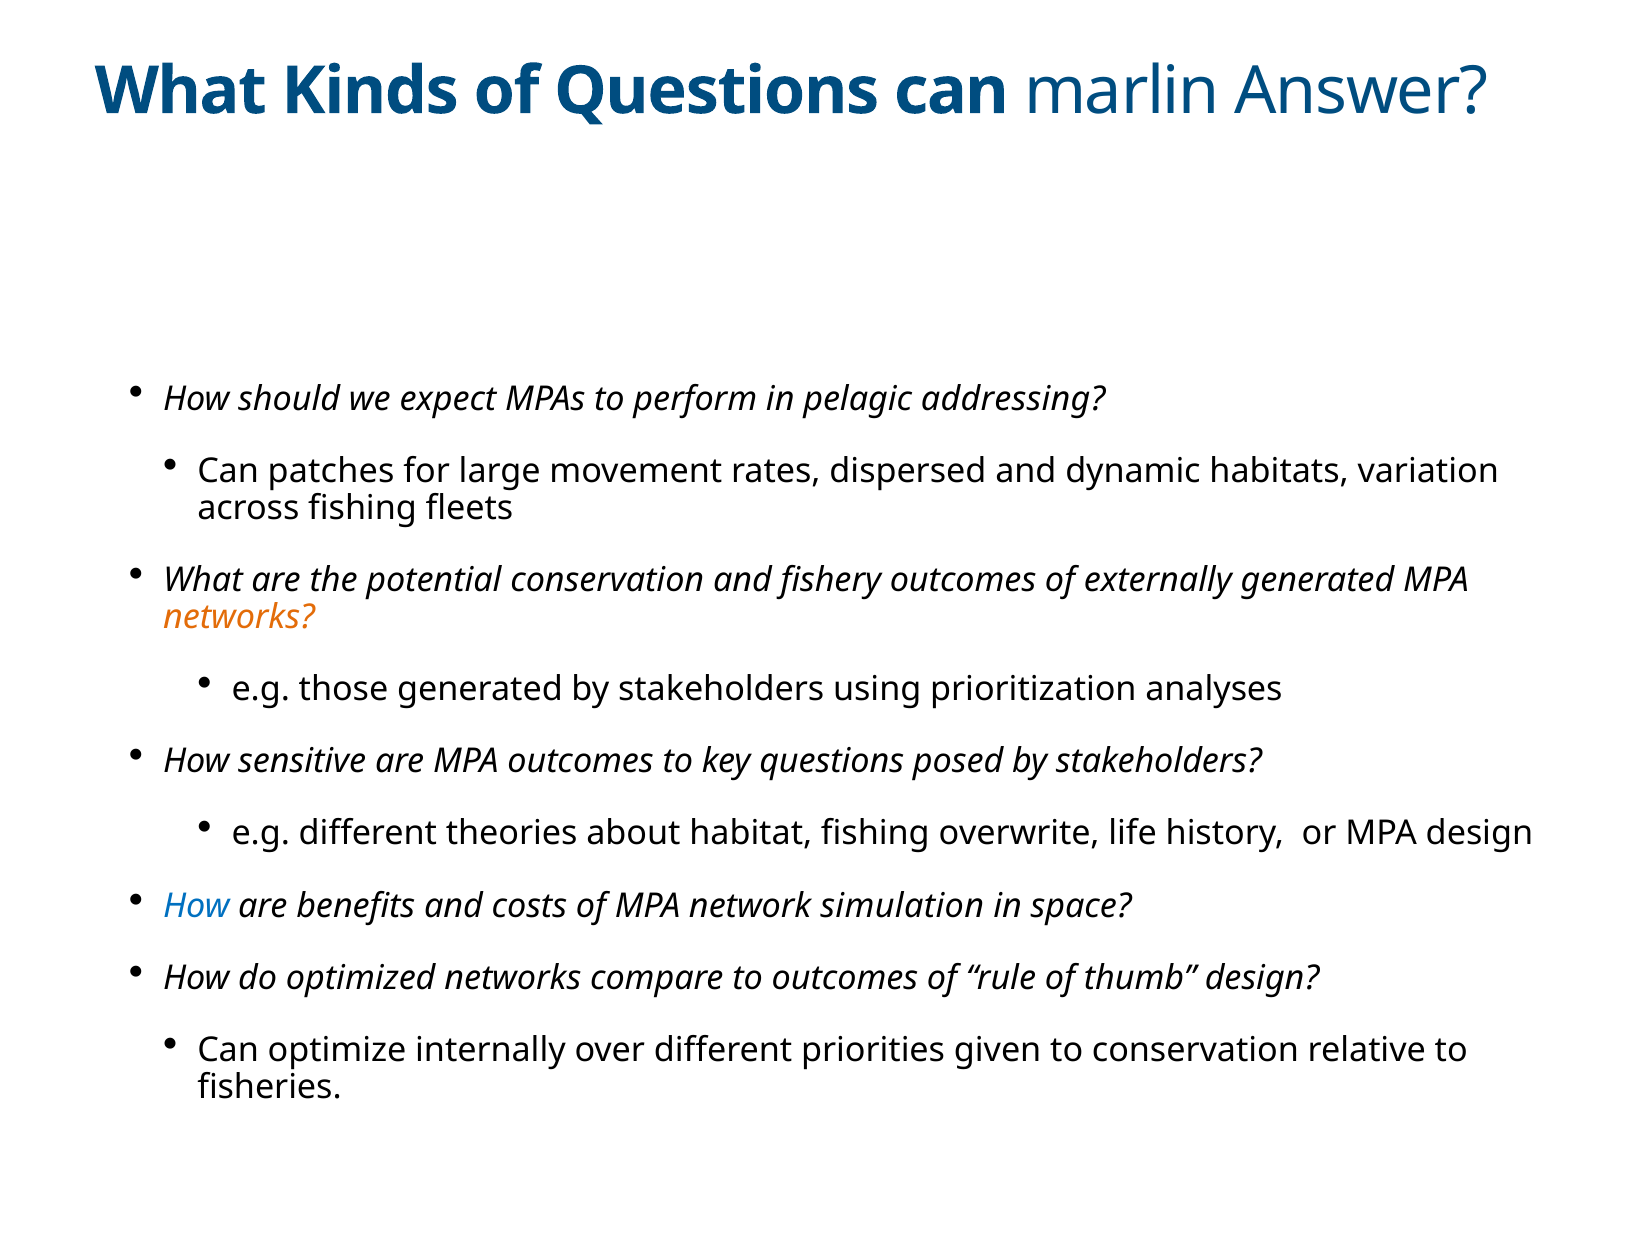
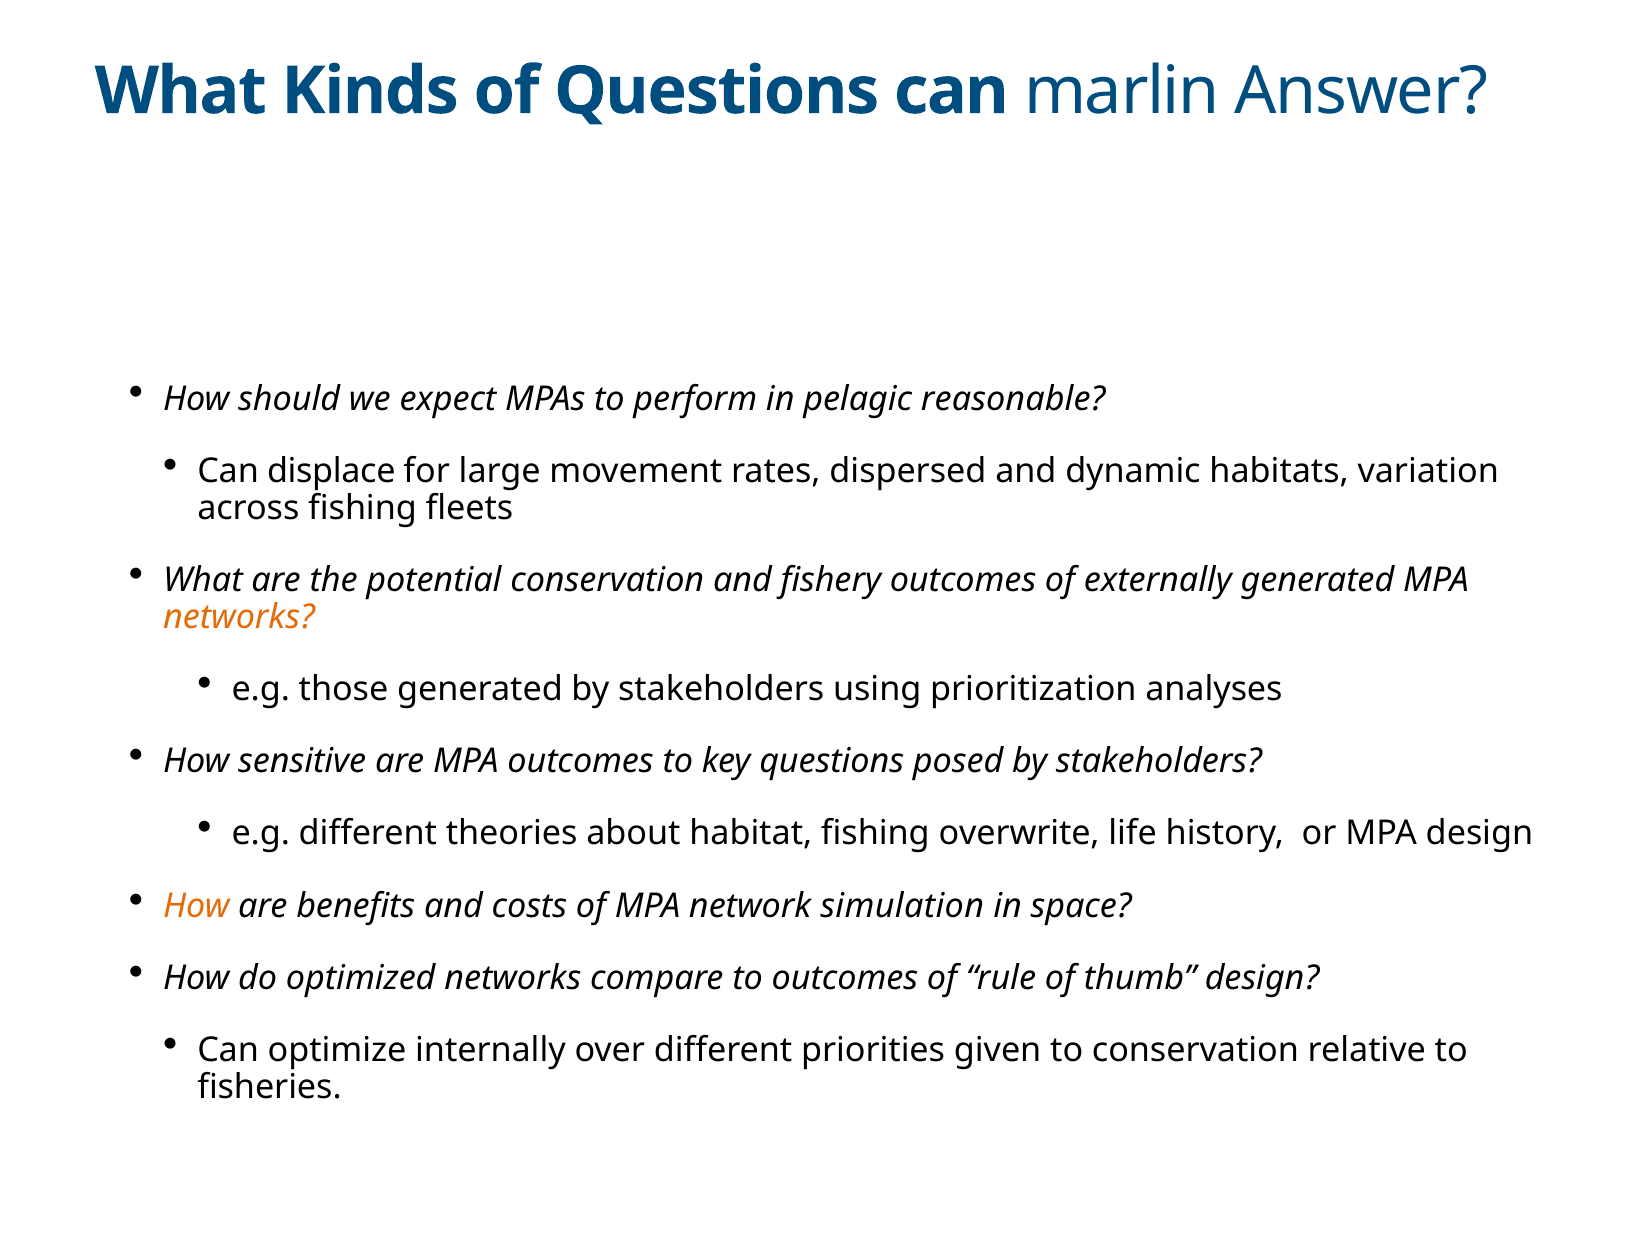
addressing: addressing -> reasonable (1013, 399)
patches: patches -> displace (331, 471)
How colour: blue -> orange (196, 906)
